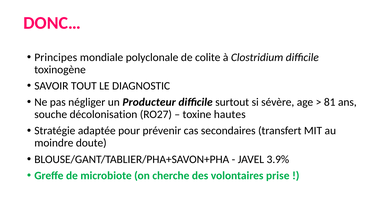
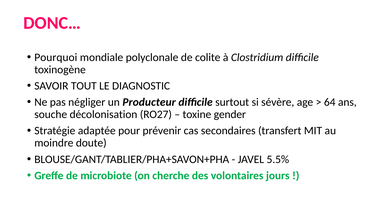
Principes: Principes -> Pourquoi (56, 57)
81: 81 -> 64 (330, 102)
hautes: hautes -> gender (230, 115)
3.9%: 3.9% -> 5.5% (278, 160)
prise: prise -> jours (278, 176)
